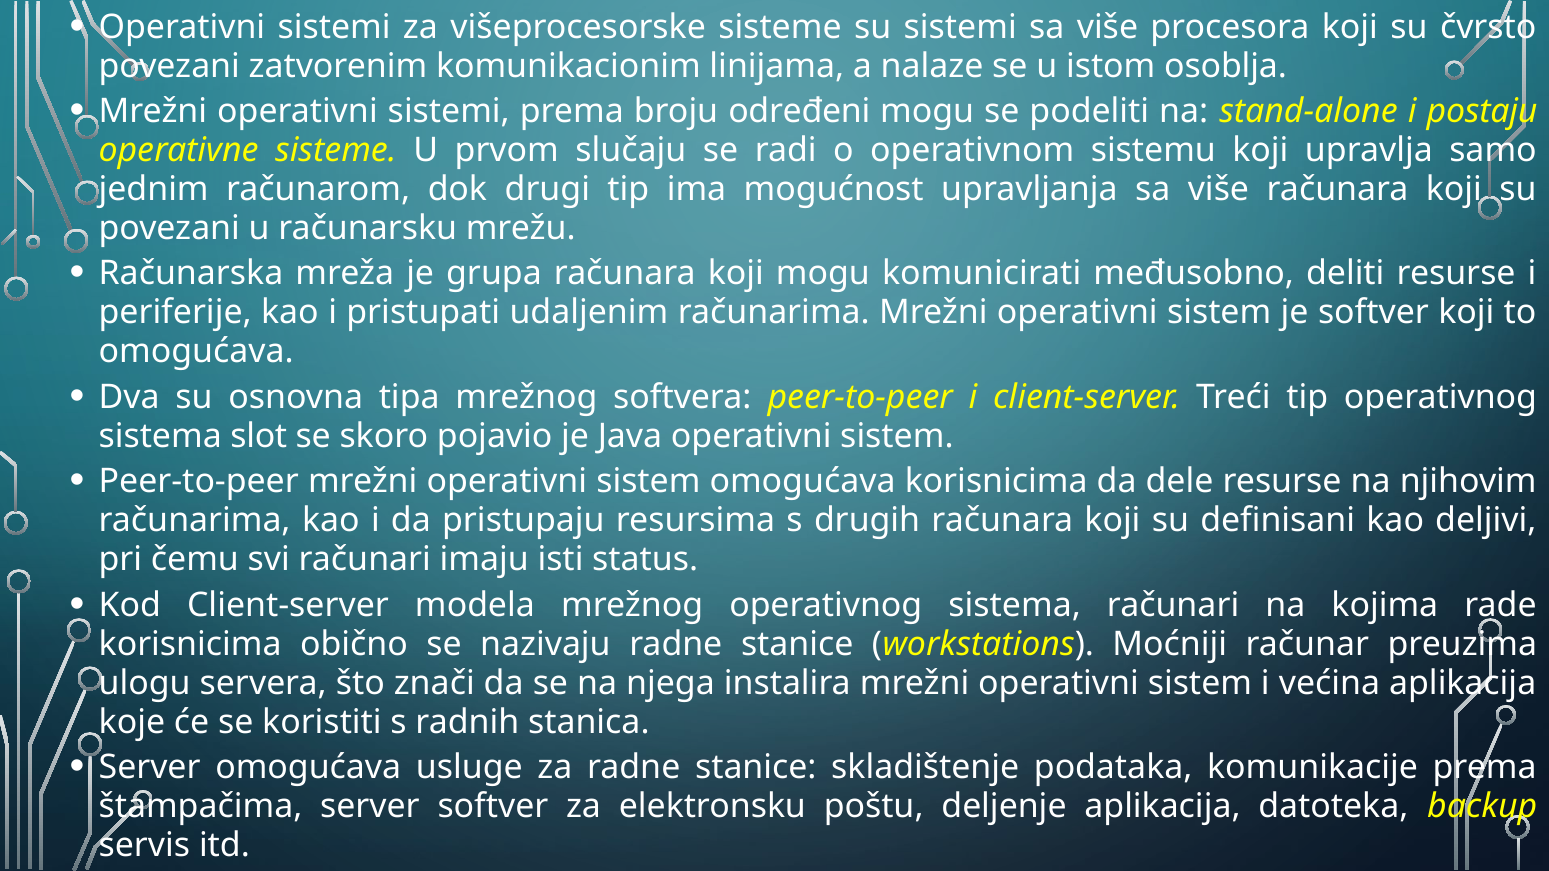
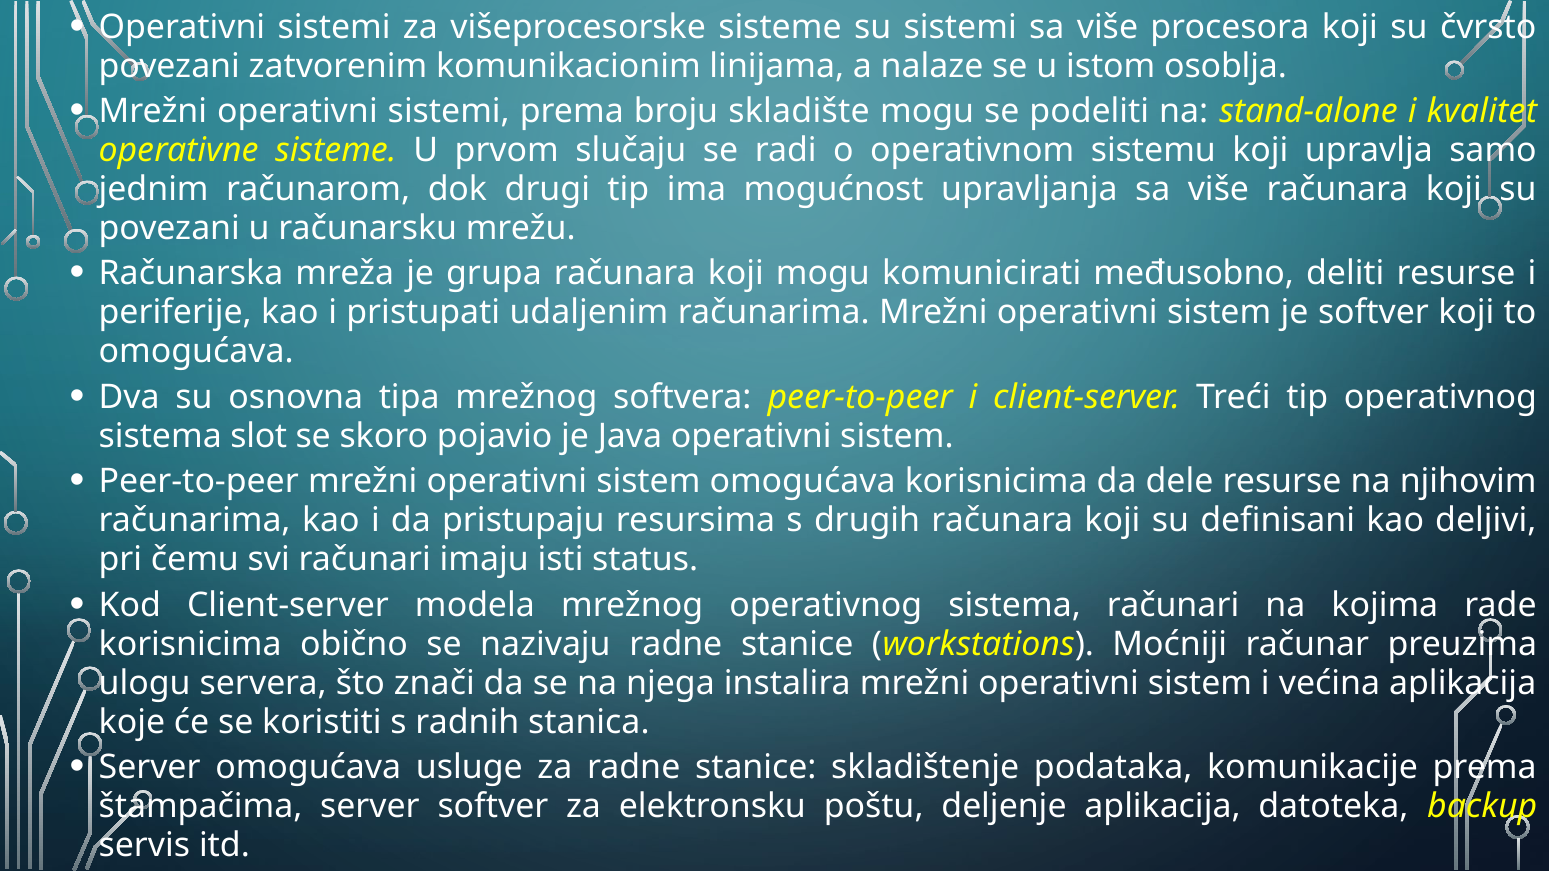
određeni: određeni -> skladište (799, 111)
postaju: postaju -> kvalitet (1482, 111)
